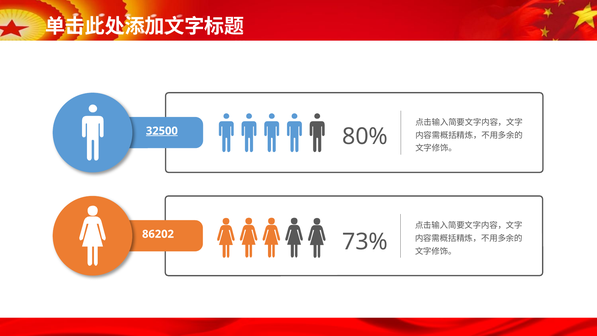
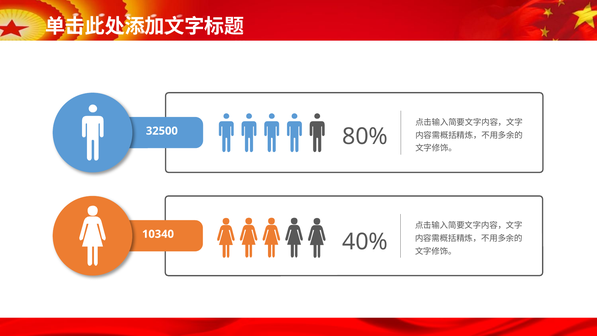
32500 underline: present -> none (162, 131)
86202: 86202 -> 10340 (158, 234)
73%: 73% -> 40% (365, 242)
